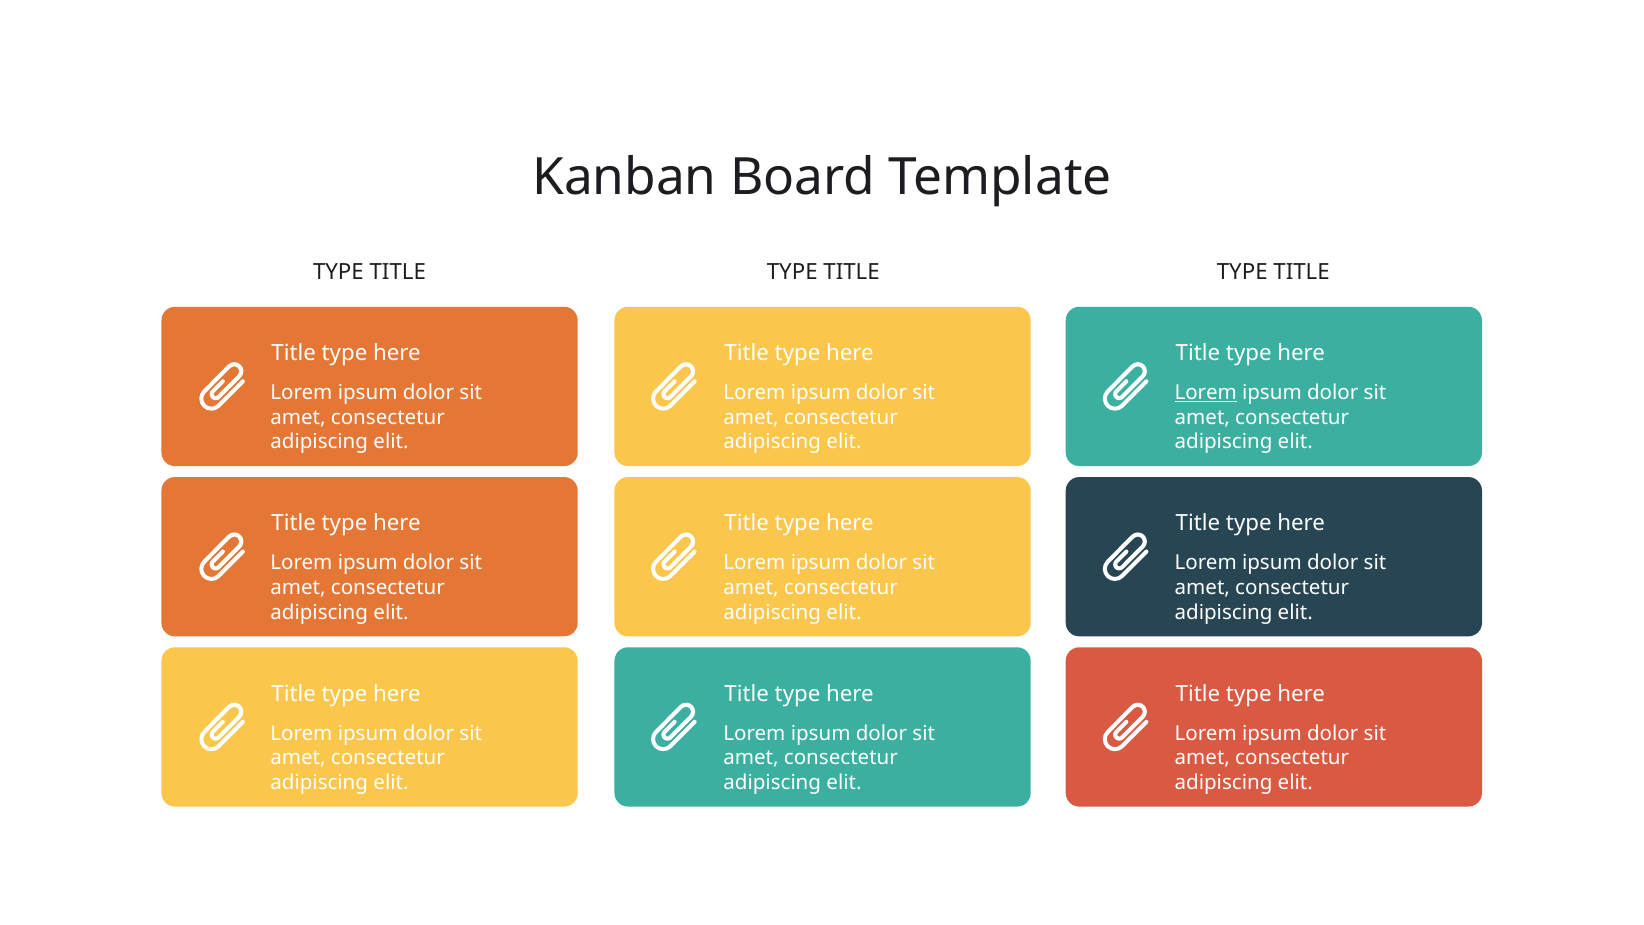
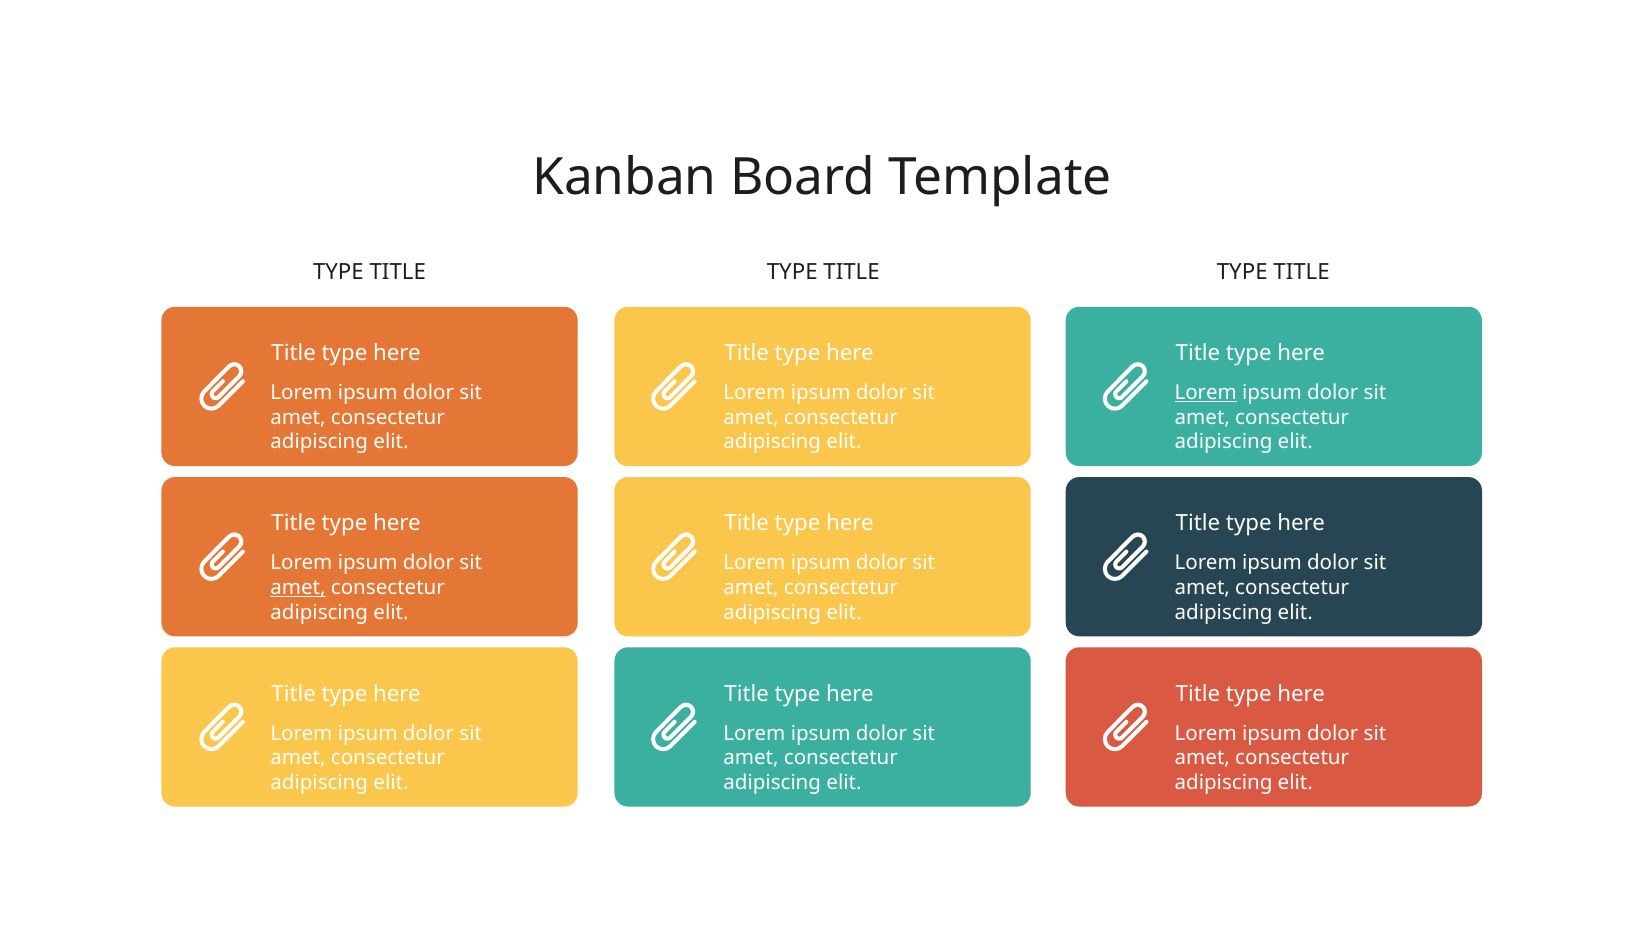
amet underline: none -> present (298, 588)
